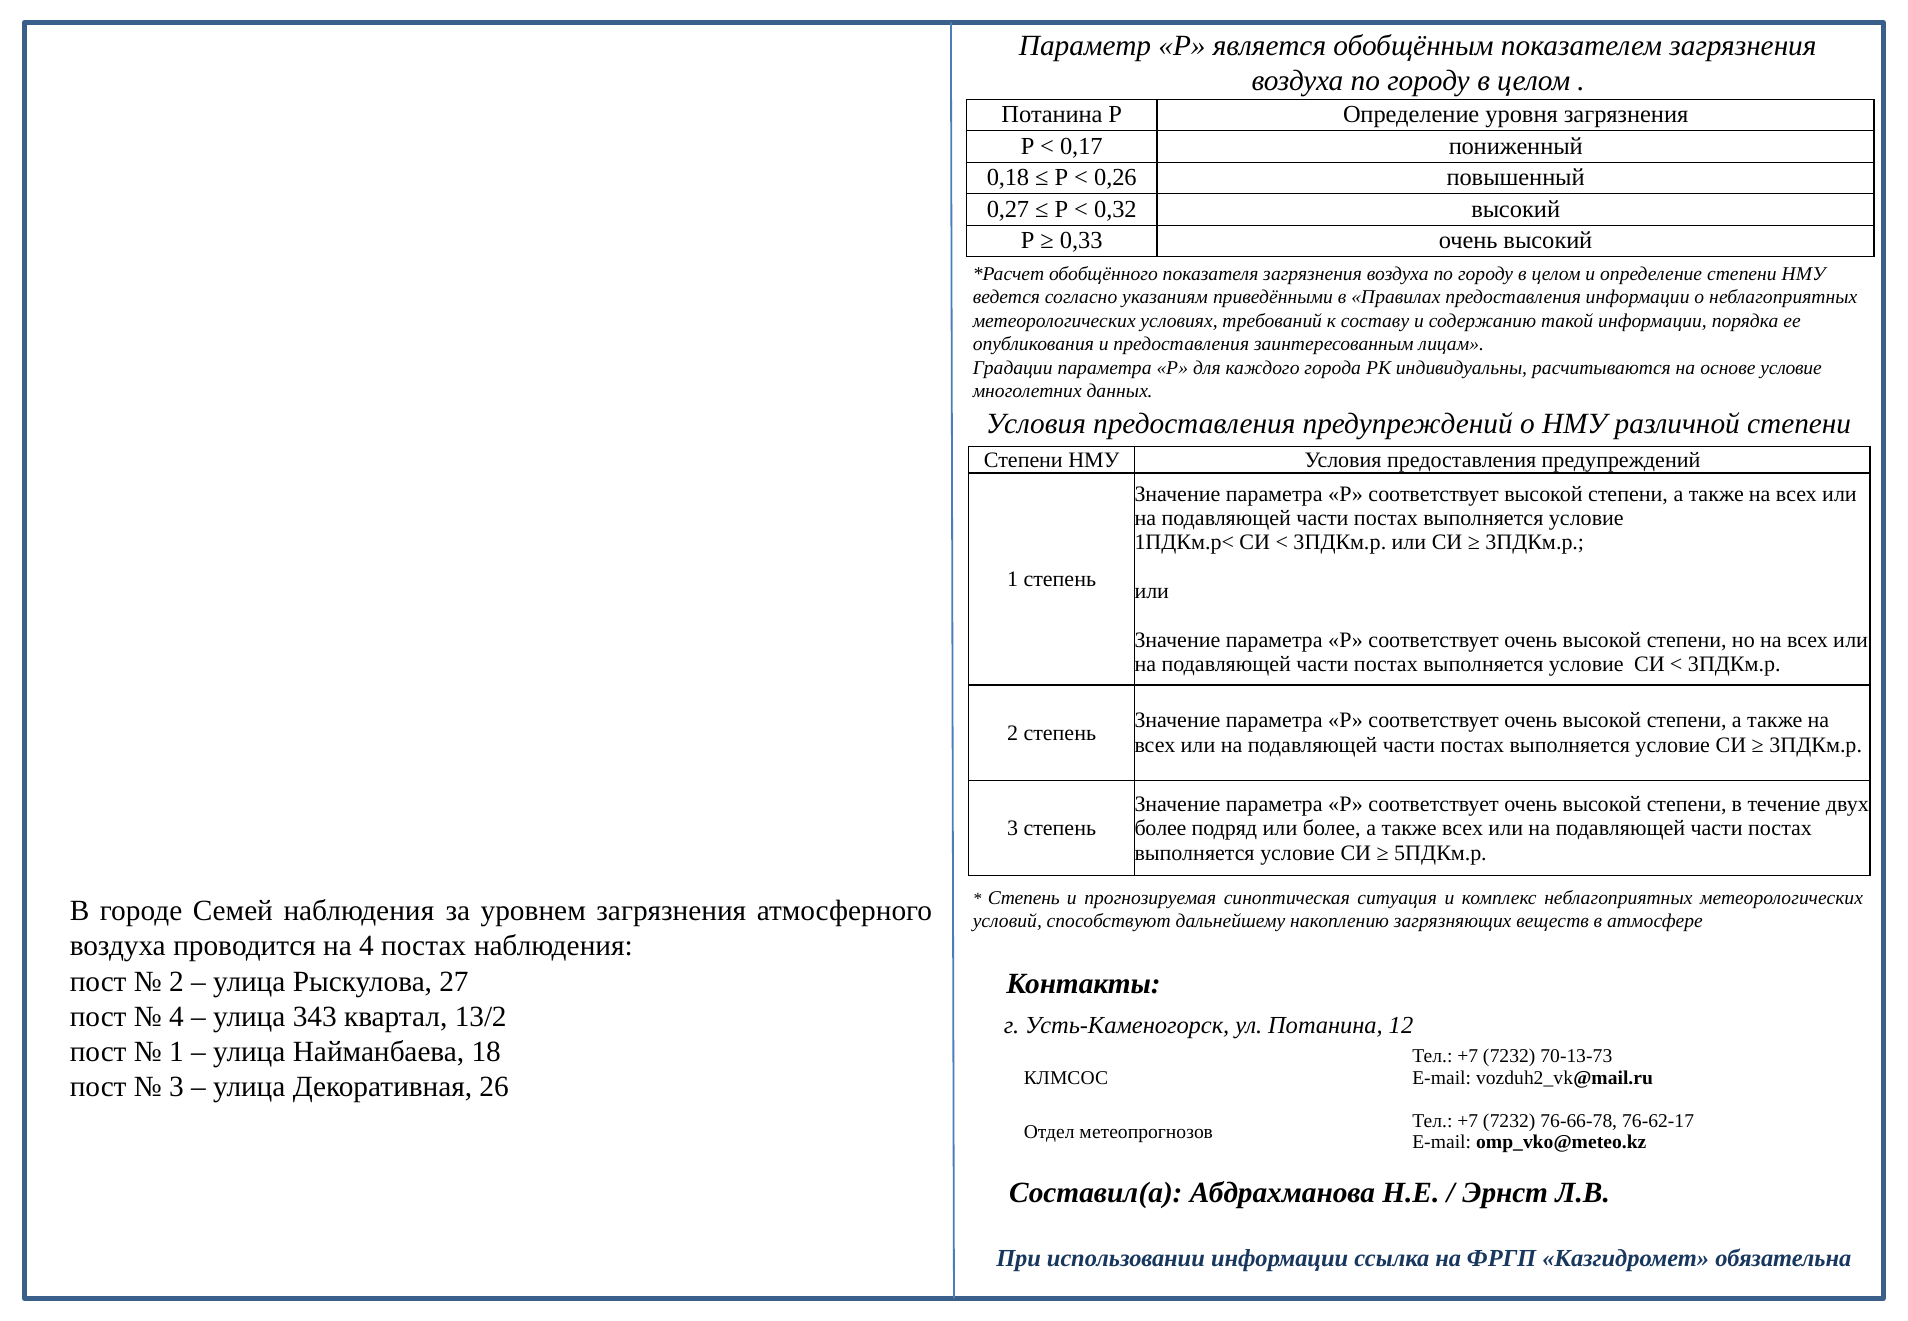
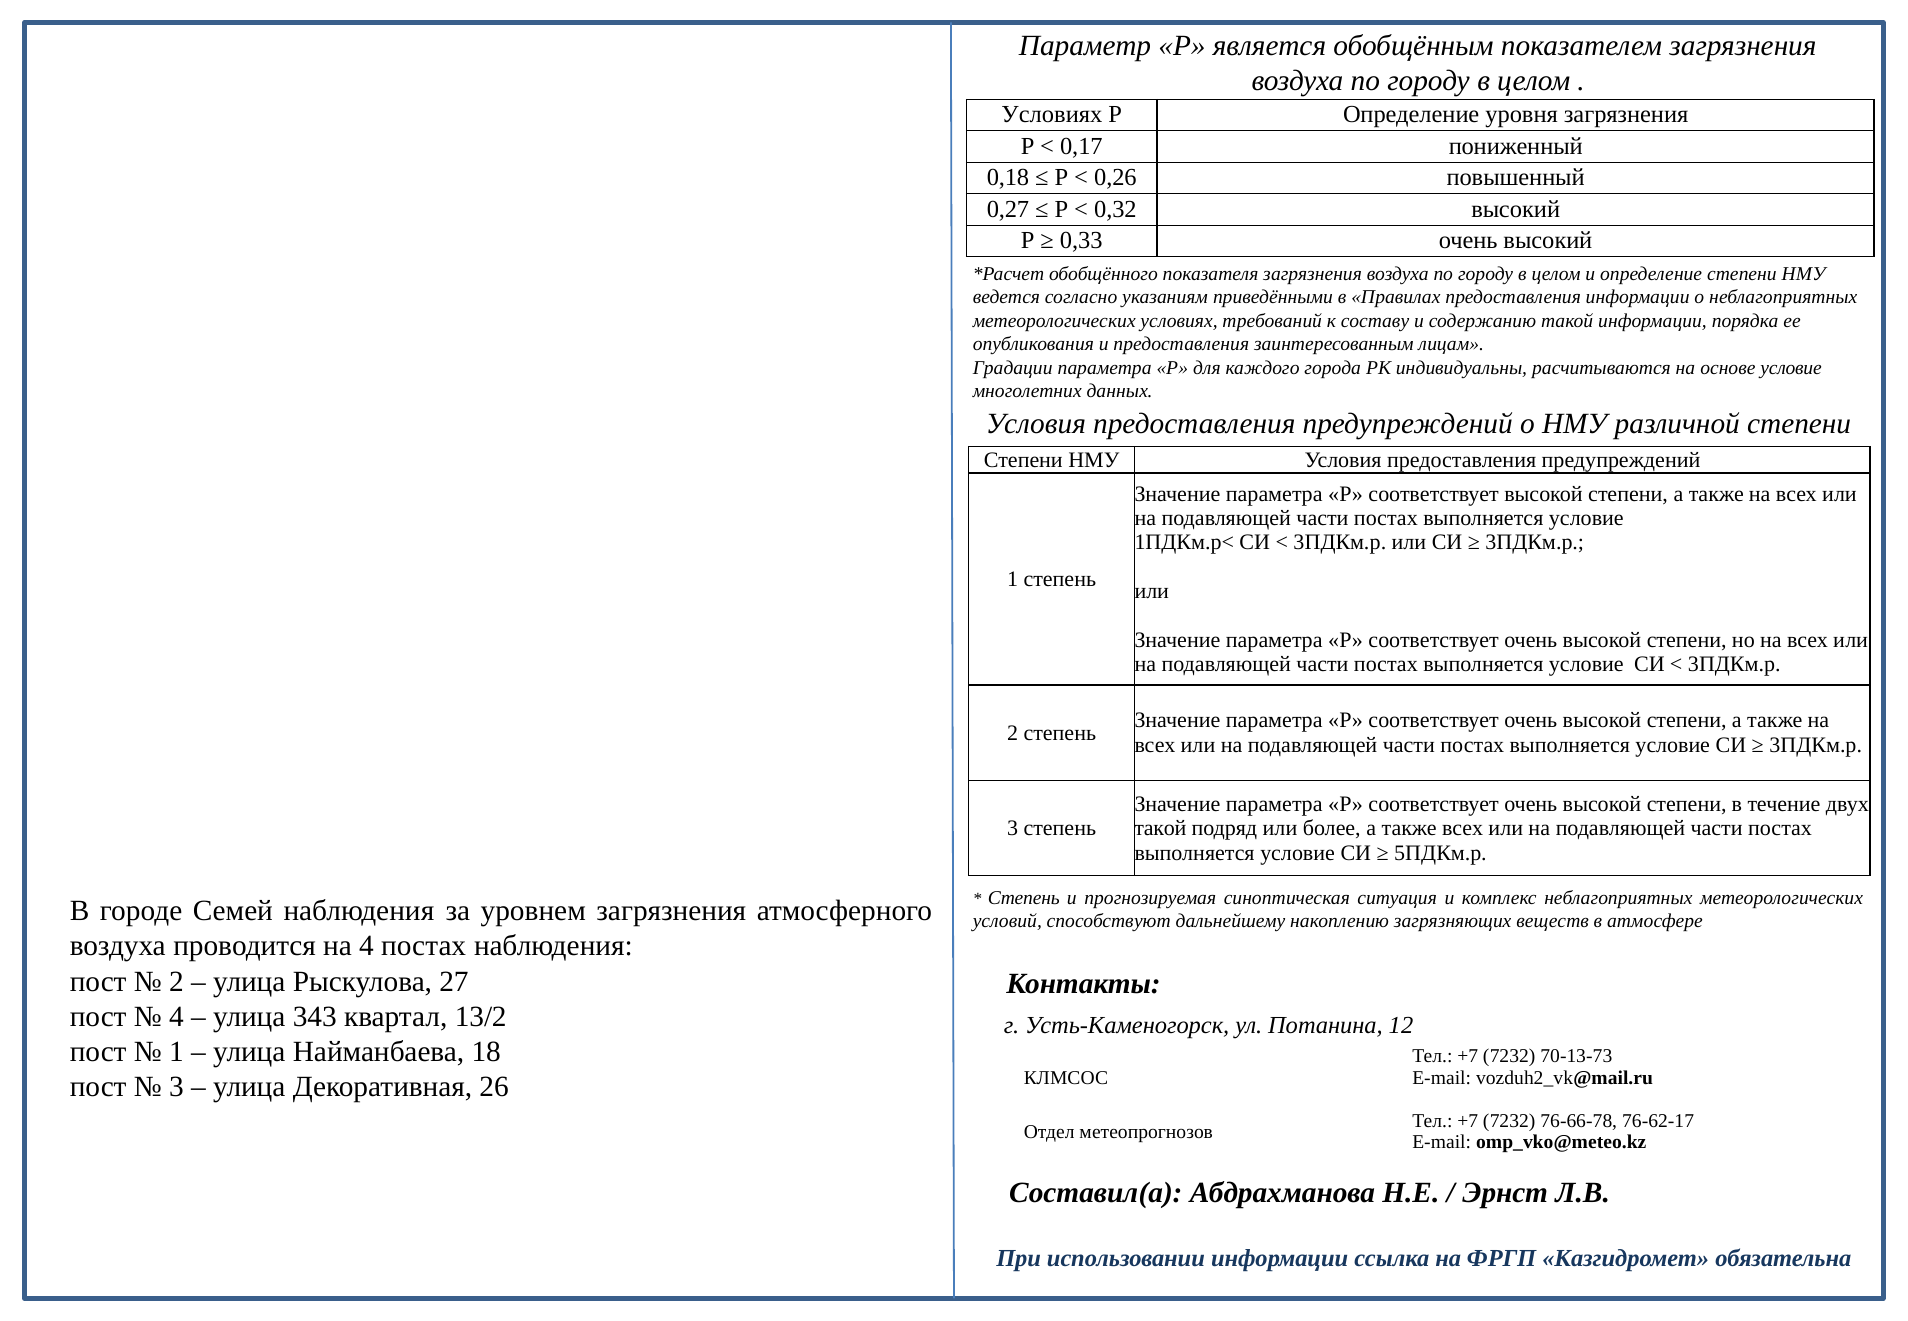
Потанина: Потанина -> Условиях (1052, 115)
более: более -> такой (1160, 828)
